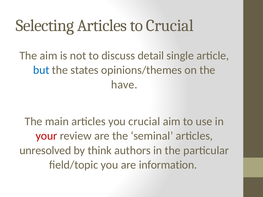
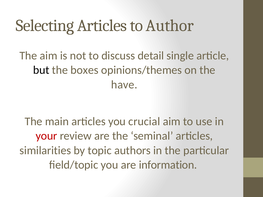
to Crucial: Crucial -> Author (170, 26)
but colour: blue -> black (41, 70)
states: states -> boxes (84, 70)
unresolved: unresolved -> similarities (45, 151)
think: think -> topic (100, 151)
